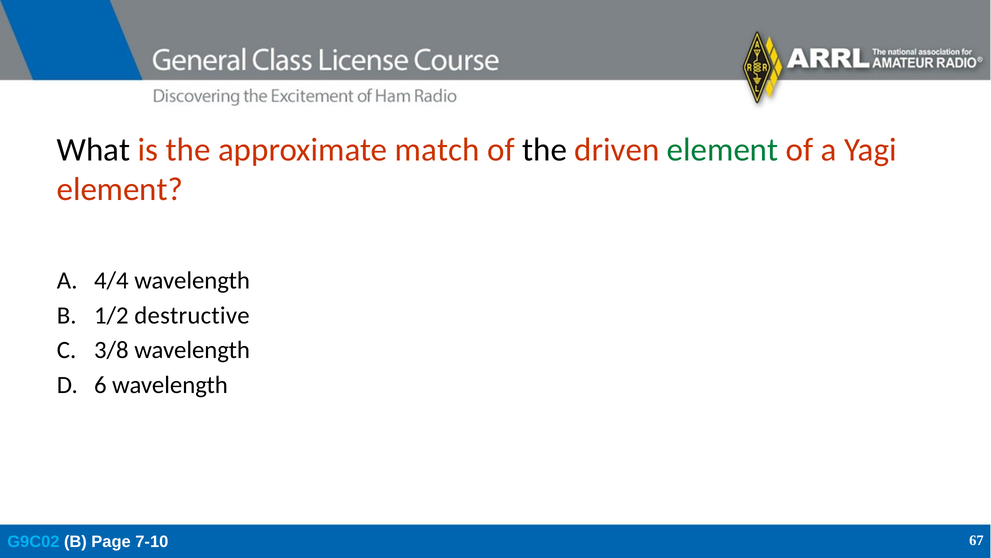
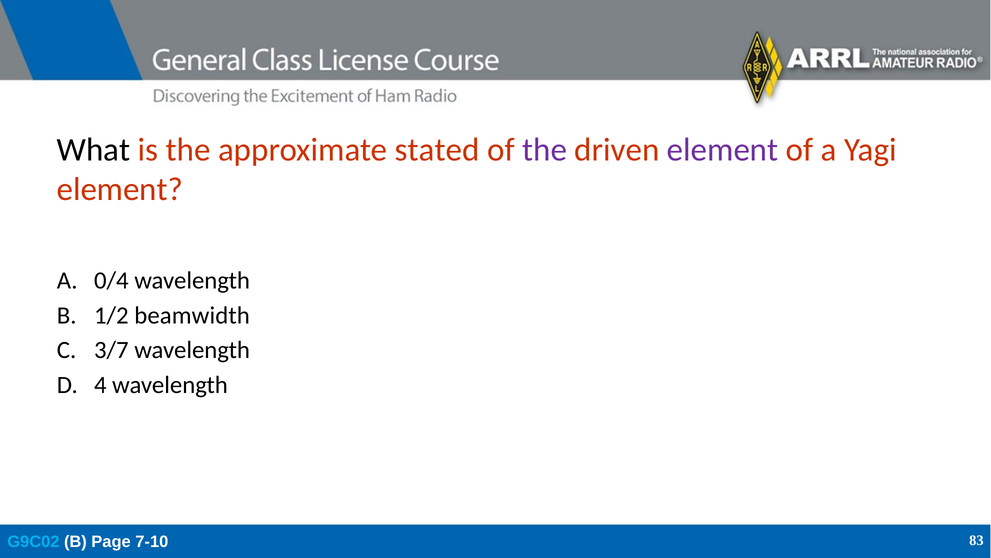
match: match -> stated (437, 150)
the colour: black -> purple (545, 150)
element colour: green -> purple (723, 150)
4/4: 4/4 -> 0/4 (111, 280)
destructive: destructive -> beamwidth (192, 315)
3/8: 3/8 -> 3/7 (111, 350)
6: 6 -> 4 (100, 384)
67: 67 -> 83 (976, 540)
